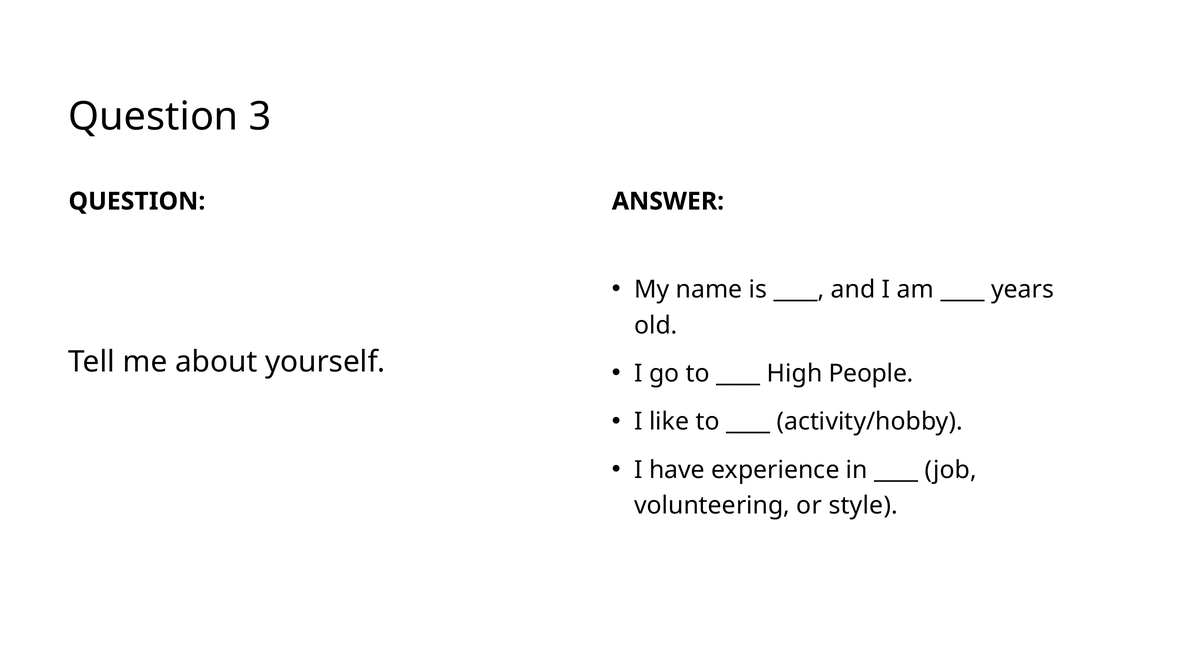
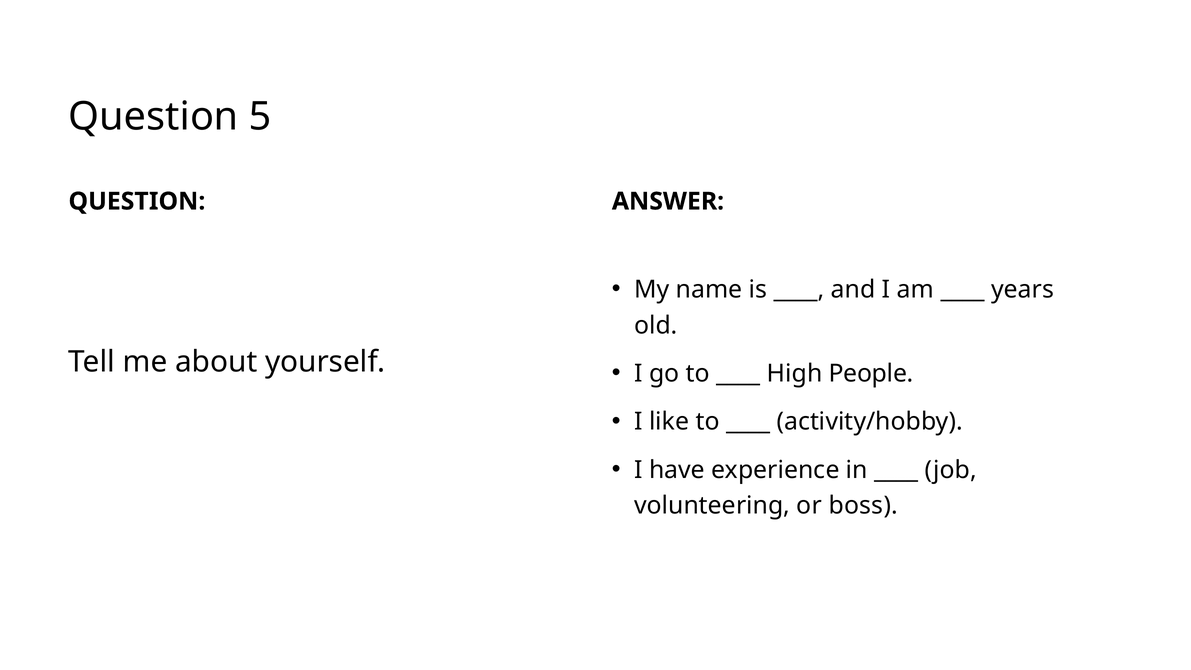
3: 3 -> 5 (260, 117)
style: style -> boss (863, 506)
